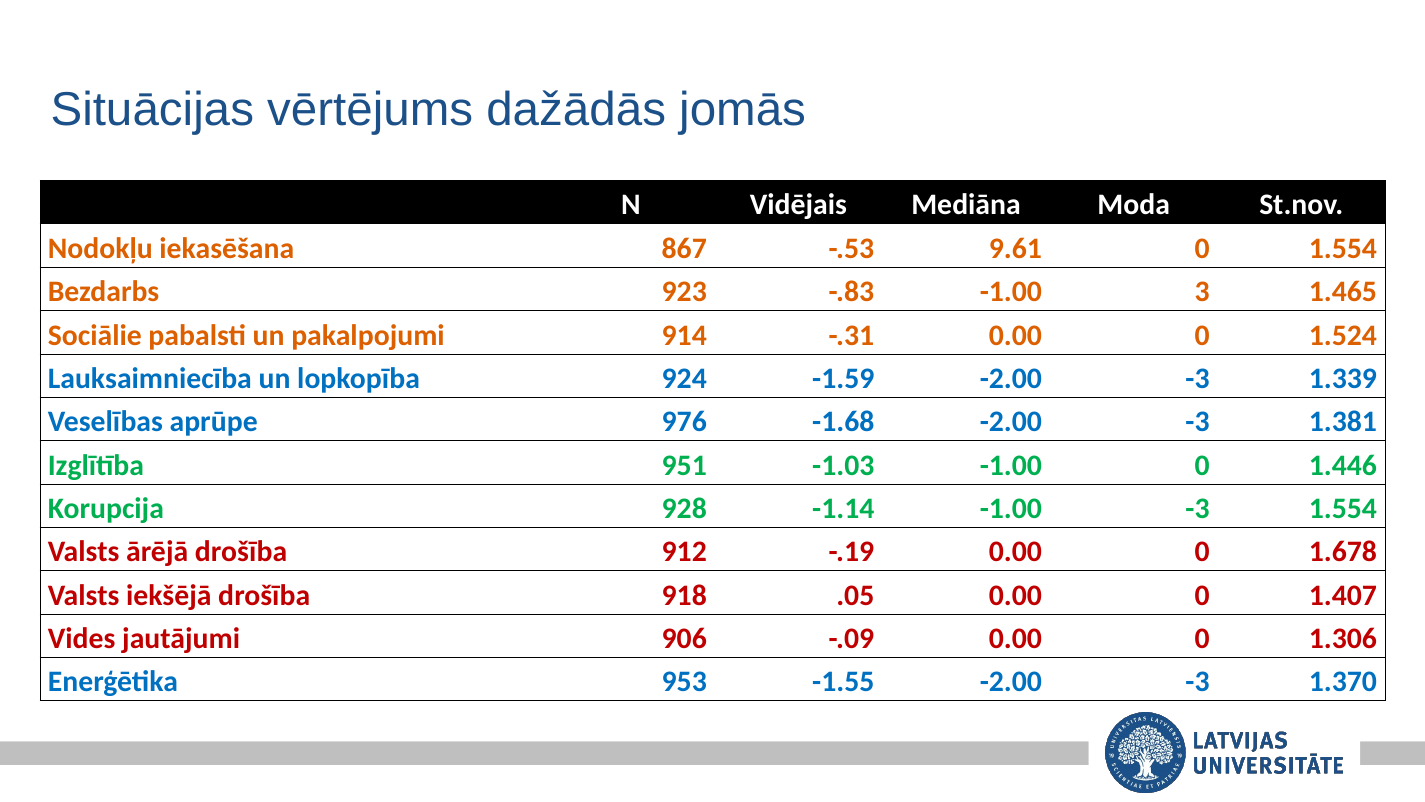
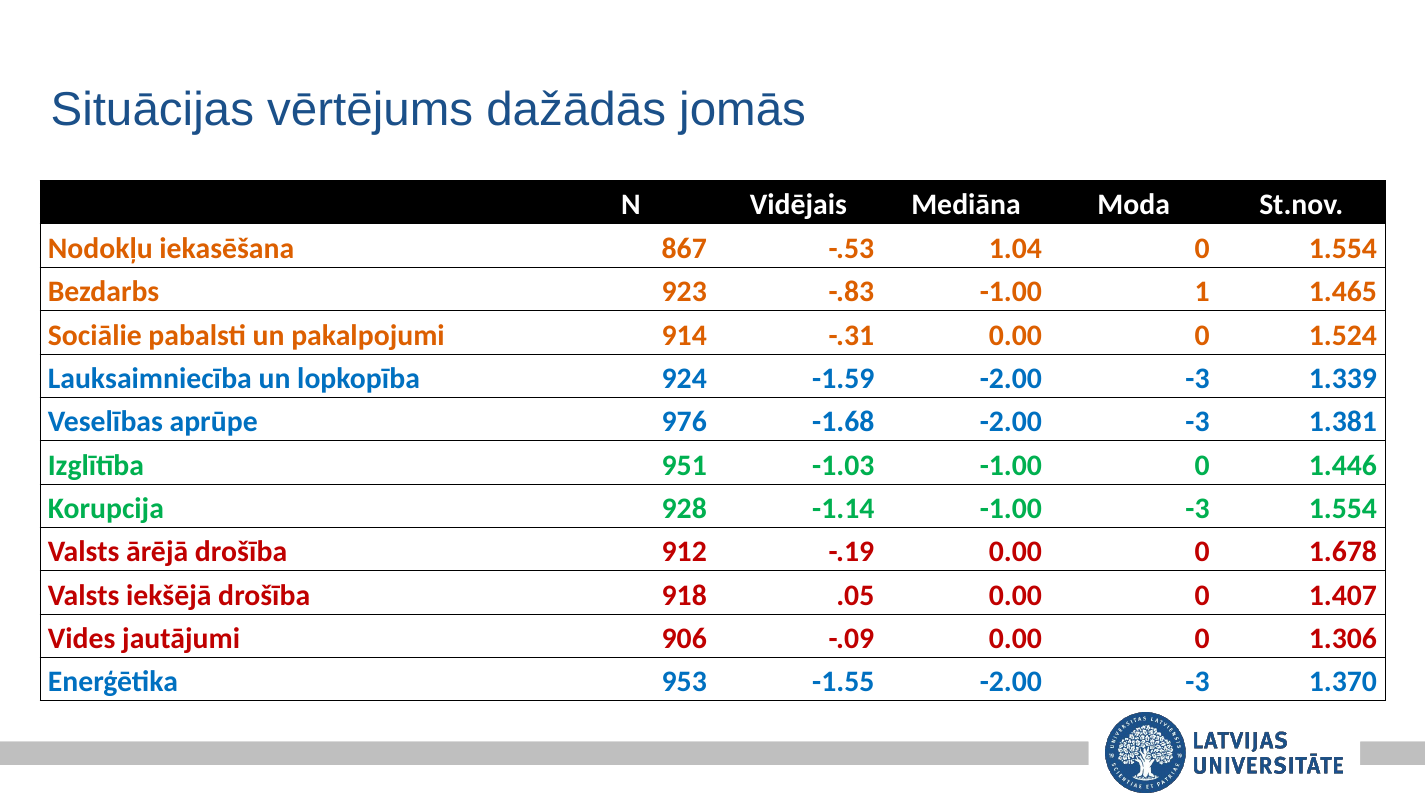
9.61: 9.61 -> 1.04 (1015, 248)
3: 3 -> 1 (1202, 292)
